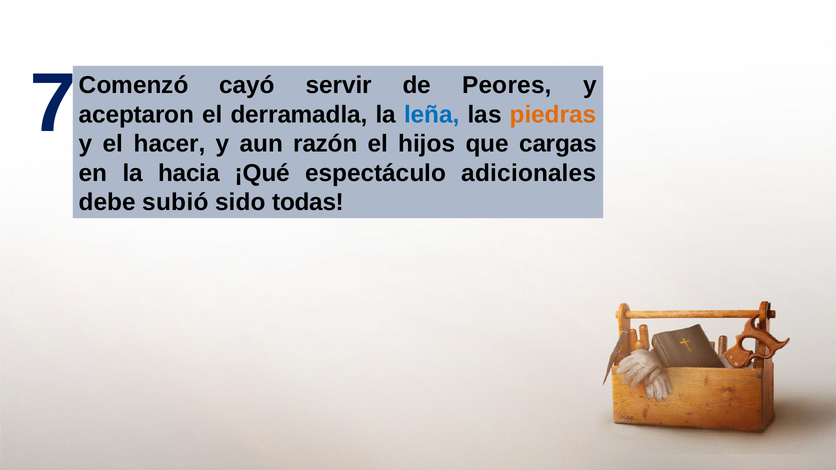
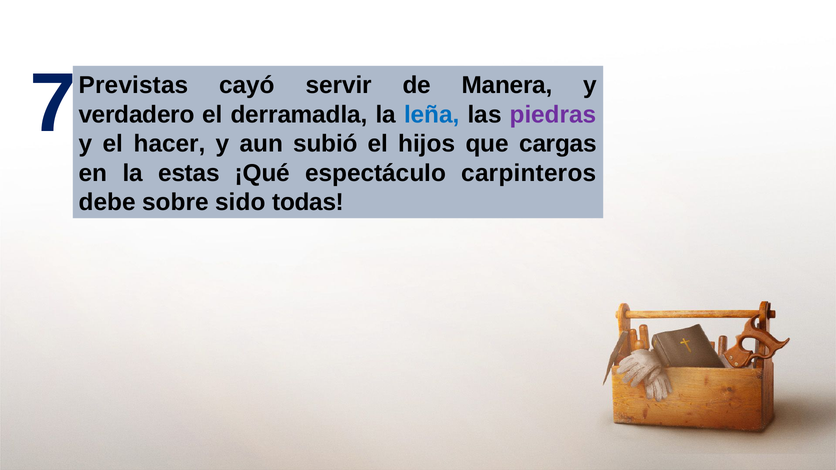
Comenzó: Comenzó -> Previstas (134, 85)
Peores: Peores -> Manera (507, 85)
aceptaron: aceptaron -> verdadero (137, 115)
piedras colour: orange -> purple (553, 115)
razón: razón -> subió (325, 144)
hacia: hacia -> estas (189, 173)
adicionales: adicionales -> carpinteros (529, 173)
subió: subió -> sobre (176, 202)
